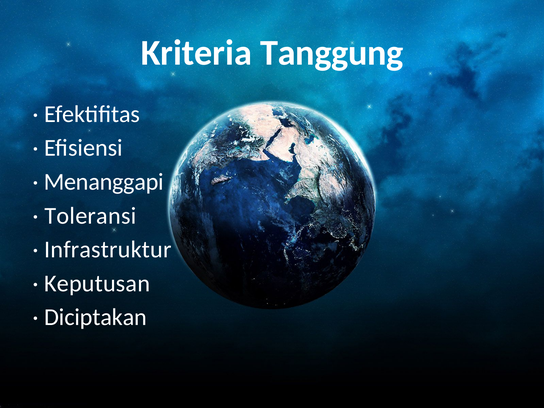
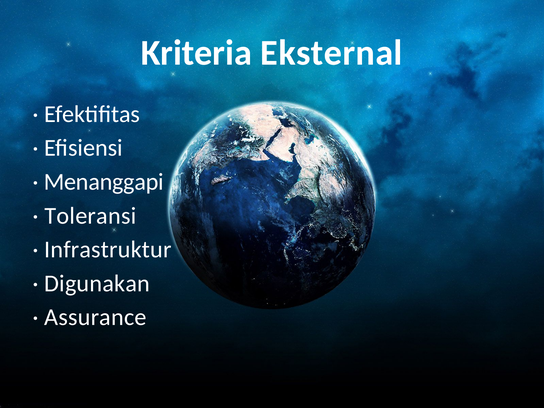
Tanggung: Tanggung -> Eksternal (331, 53)
Keputusan: Keputusan -> Digunakan (97, 283)
Diciptakan: Diciptakan -> Assurance (95, 317)
